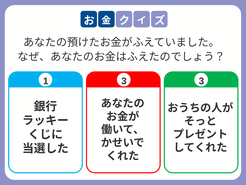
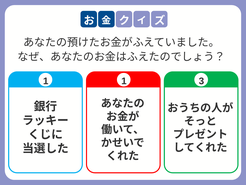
1 3: 3 -> 1 (124, 81)
